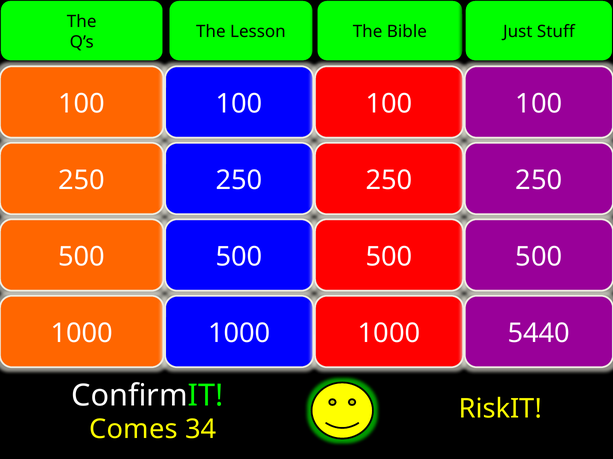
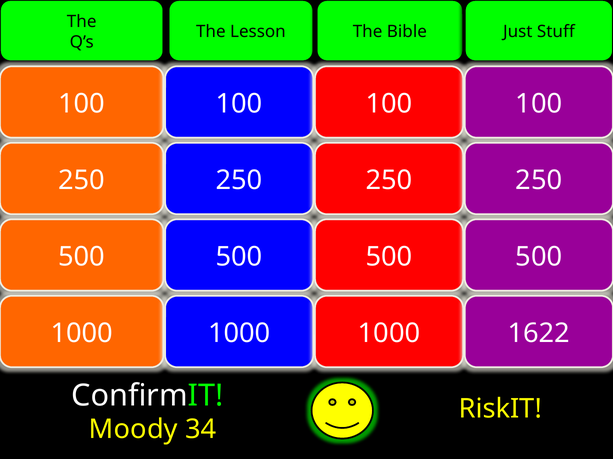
5440: 5440 -> 1622 (539, 334)
Comes: Comes -> Moody (133, 430)
